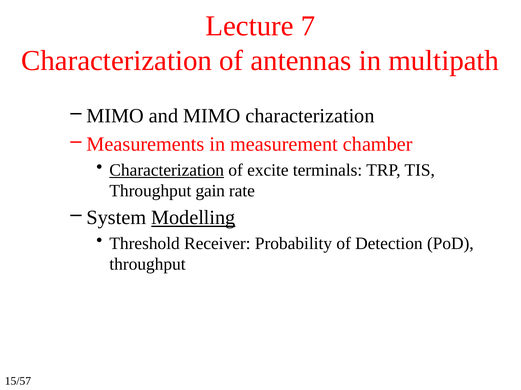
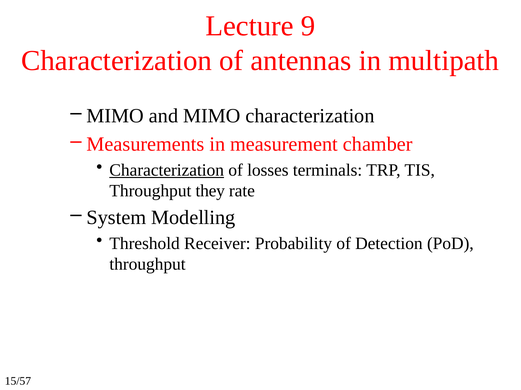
7: 7 -> 9 (308, 26)
excite: excite -> losses (268, 170)
gain: gain -> they (210, 191)
Modelling underline: present -> none (193, 218)
